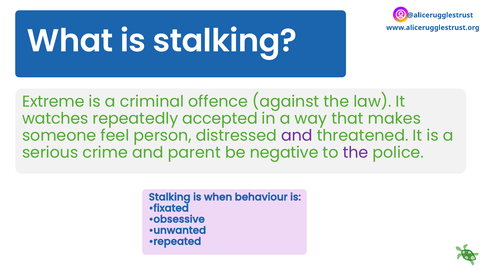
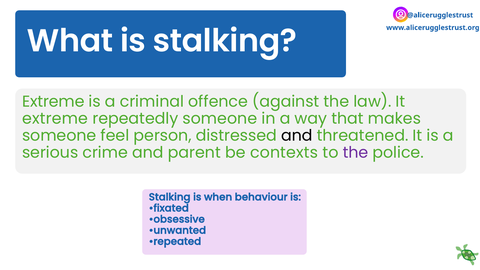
watches: watches -> extreme (55, 119)
repeatedly accepted: accepted -> someone (220, 119)
and colour: purple -> black (297, 136)
negative: negative -> contexts (284, 153)
